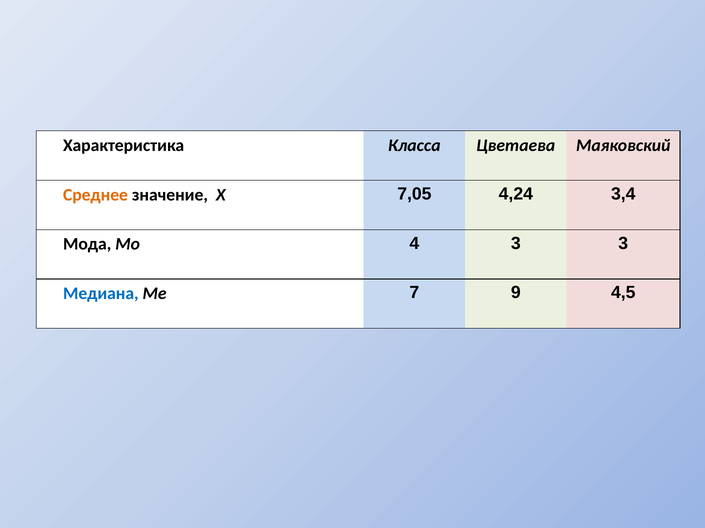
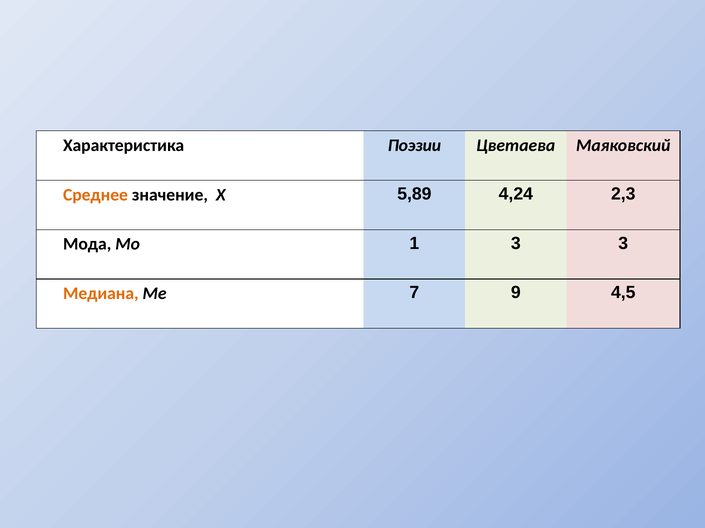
Класса: Класса -> Поэзии (414, 146)
7,05: 7,05 -> 5,89 (414, 194)
3,4: 3,4 -> 2,3 (623, 194)
4: 4 -> 1 (414, 244)
Медиана colour: blue -> orange (101, 294)
